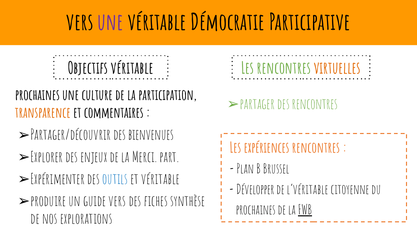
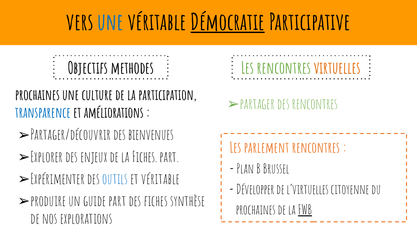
une colour: purple -> blue (111, 22)
Démocratie underline: none -> present (228, 22)
Objectifs véritable: véritable -> methodes (132, 69)
transparence colour: orange -> blue (43, 113)
commentaires: commentaires -> améliorations (114, 113)
expériences: expériences -> parlement (266, 148)
la Merci: Merci -> Fiches (145, 158)
l’véritable: l’véritable -> l’virtuelles (308, 190)
guide vers: vers -> part (117, 202)
